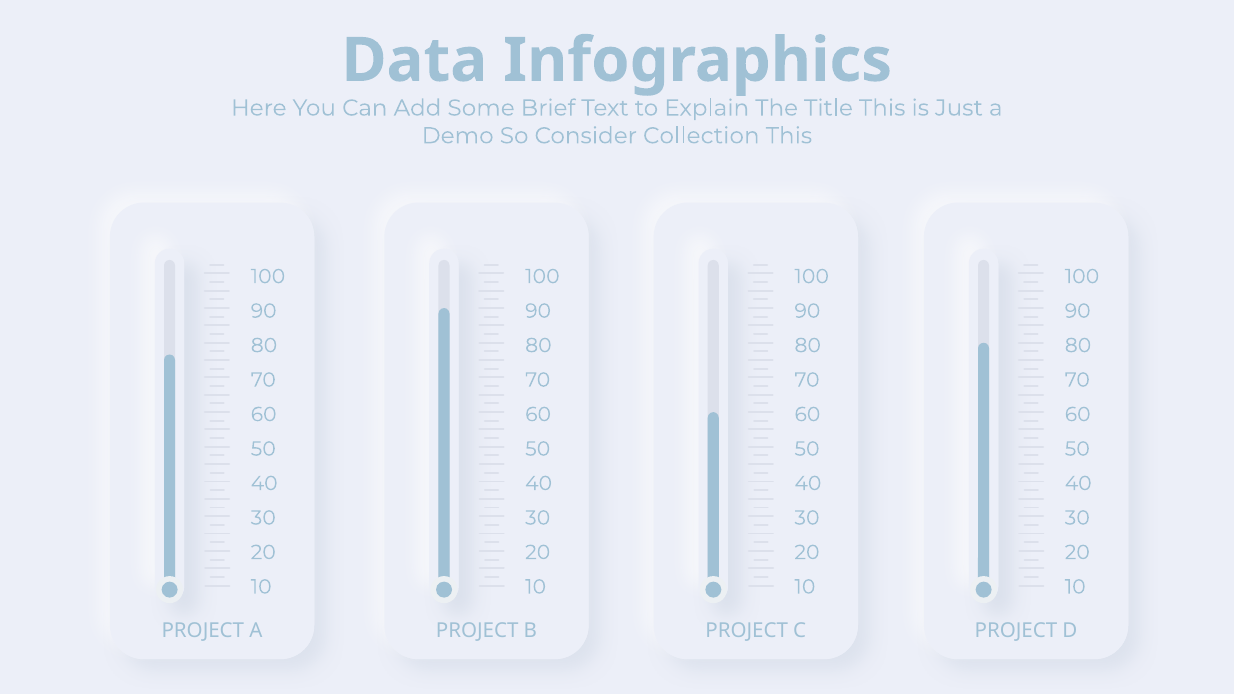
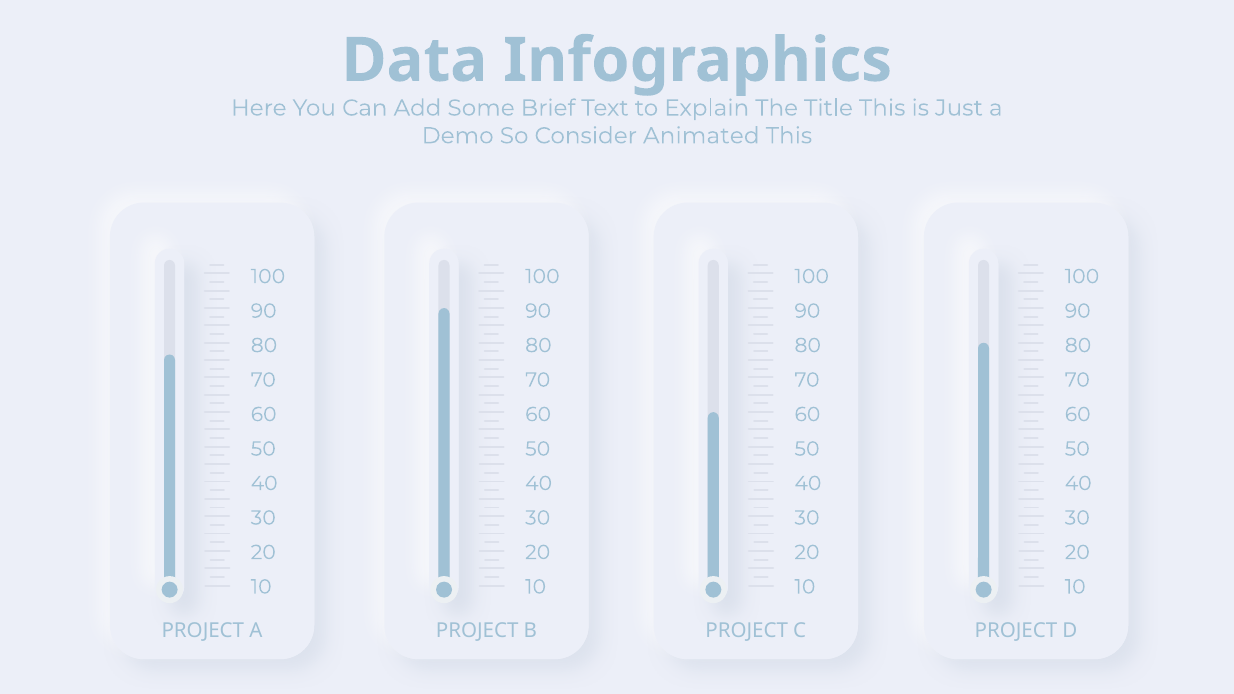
Collection: Collection -> Animated (701, 136)
